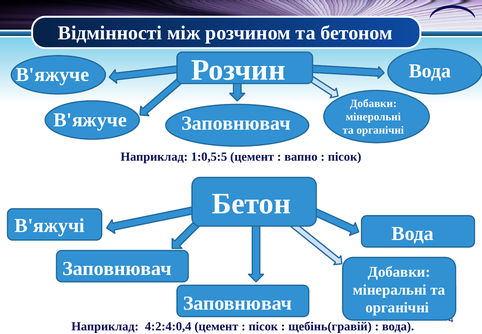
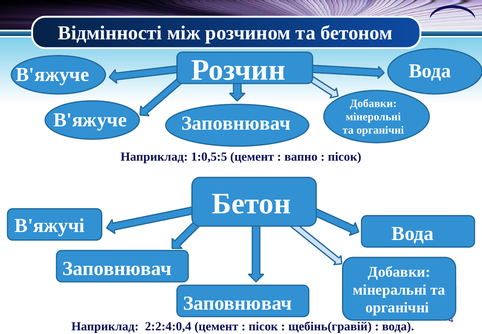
4:2:4:0,4: 4:2:4:0,4 -> 2:2:4:0,4 (168, 326)
